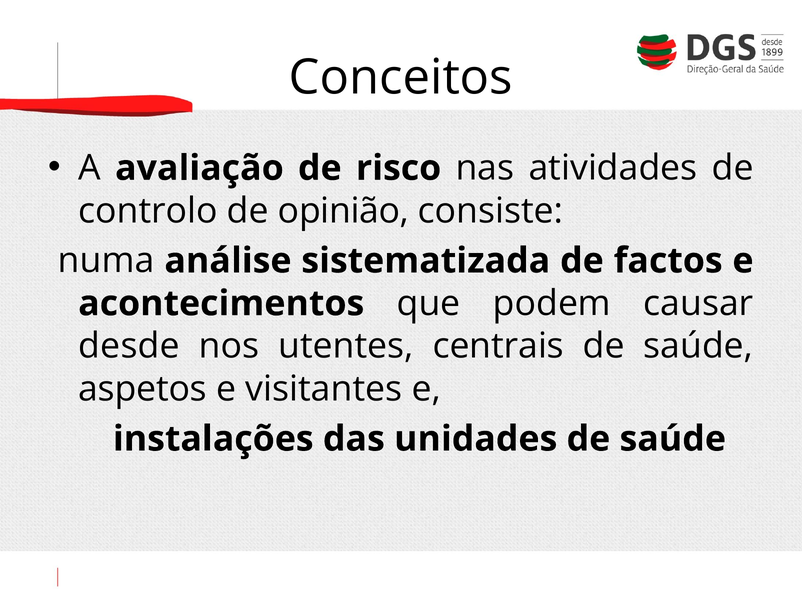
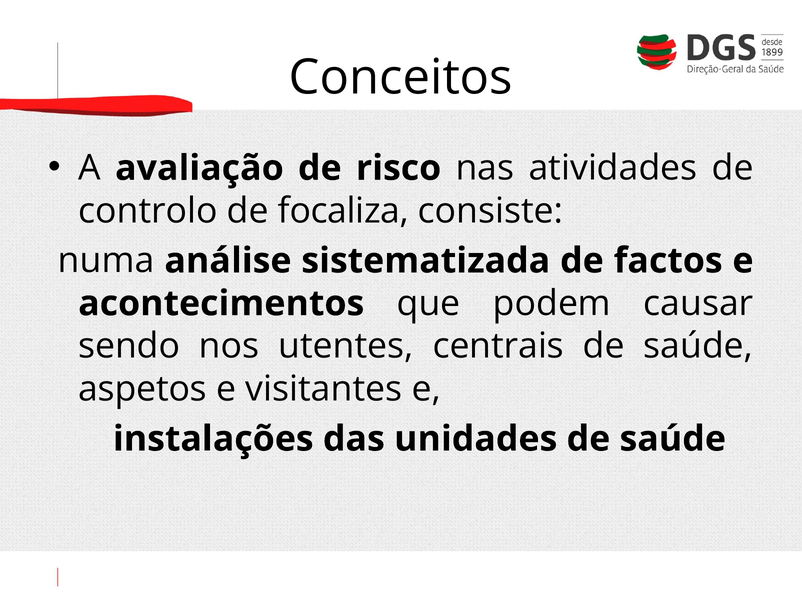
opinião: opinião -> focaliza (343, 211)
desde: desde -> sendo (129, 347)
